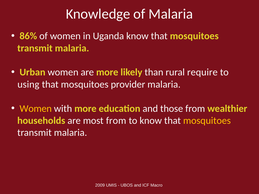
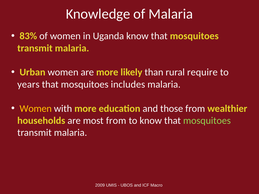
86%: 86% -> 83% (28, 36)
using: using -> years (28, 84)
provider: provider -> includes (128, 84)
mosquitoes colour: yellow -> light green (207, 121)
